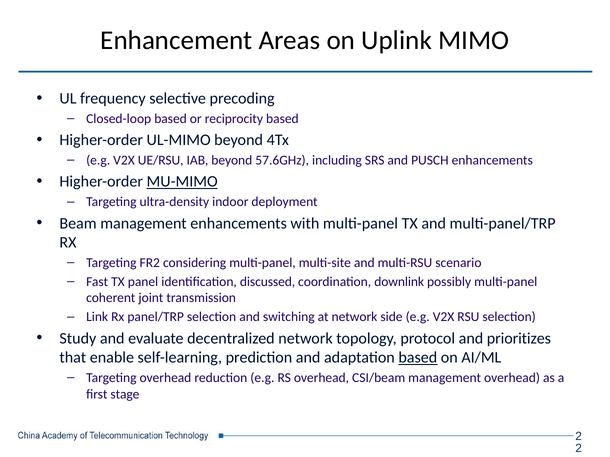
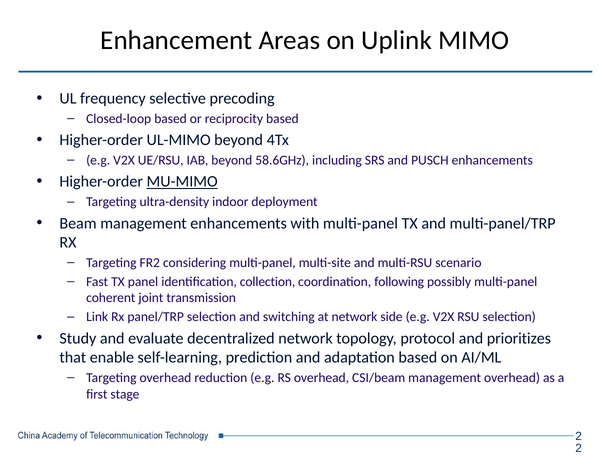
57.6GHz: 57.6GHz -> 58.6GHz (282, 160)
discussed: discussed -> collection (268, 282)
downlink: downlink -> following (399, 282)
based underline: present -> none (418, 358)
